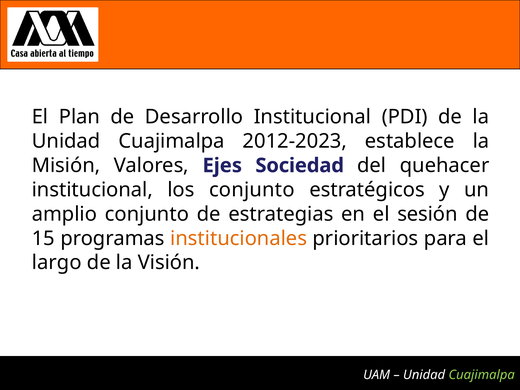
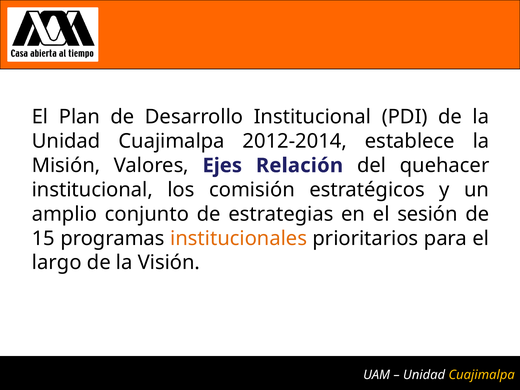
2012-2023: 2012-2023 -> 2012-2014 (295, 141)
Sociedad: Sociedad -> Relación (299, 166)
los conjunto: conjunto -> comisión (252, 190)
Cuajimalpa colour: light green -> yellow (482, 375)
